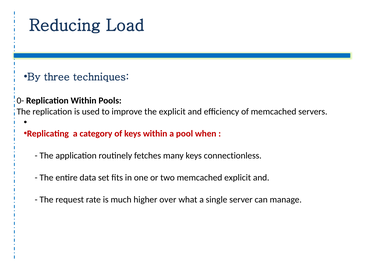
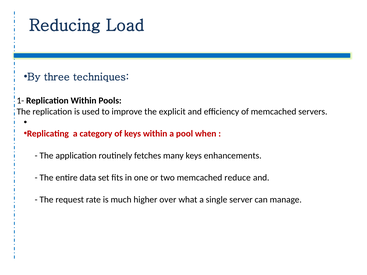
0-: 0- -> 1- (20, 101)
connectionless: connectionless -> enhancements (233, 156)
memcached explicit: explicit -> reduce (238, 178)
